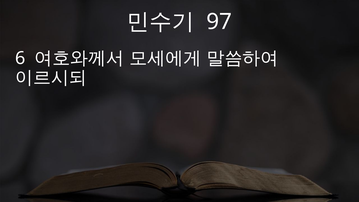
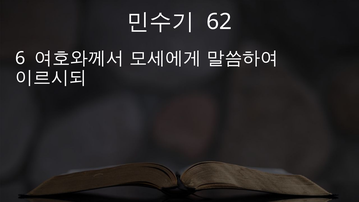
97: 97 -> 62 (219, 22)
